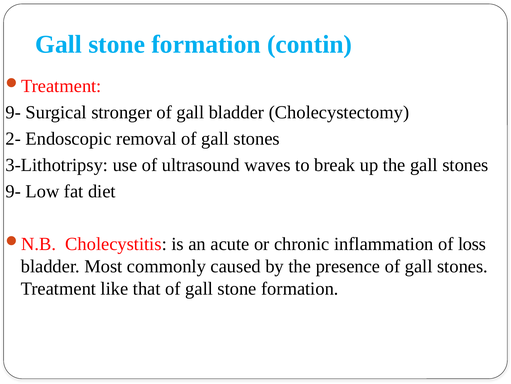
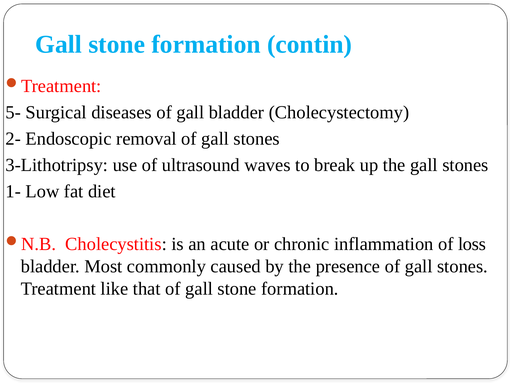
9-: 9- -> 5- (13, 112)
stronger: stronger -> diseases (122, 112)
9-: 9- -> 1- (13, 191)
